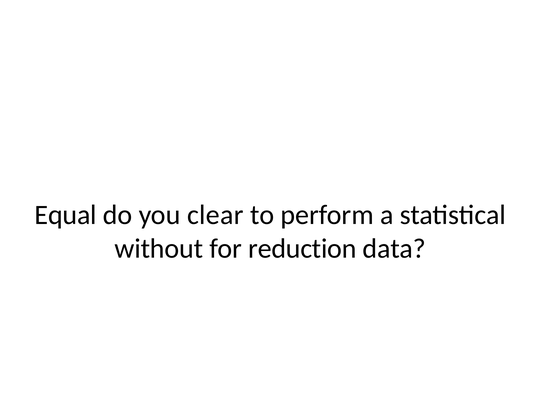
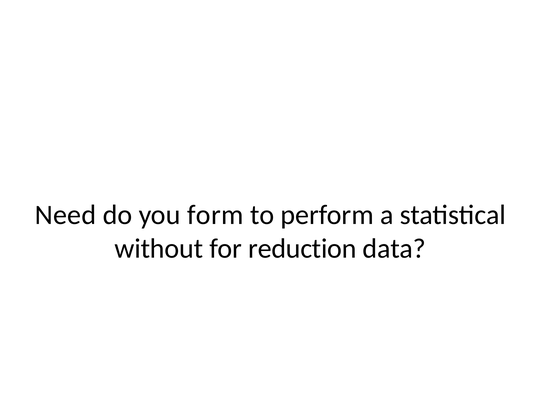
Equal: Equal -> Need (65, 215)
clear: clear -> form (215, 215)
